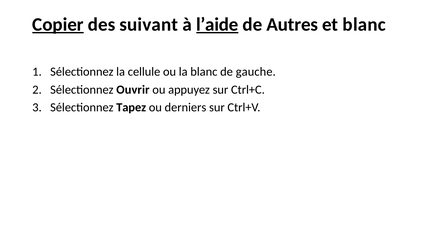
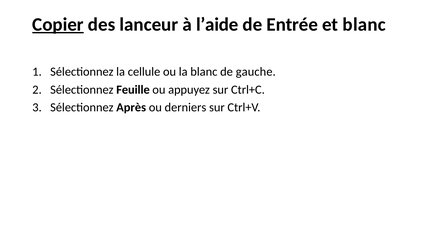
suivant: suivant -> lanceur (149, 24)
l’aide underline: present -> none (217, 24)
Autres: Autres -> Entrée (292, 24)
Ouvrir: Ouvrir -> Feuille (133, 89)
Tapez: Tapez -> Après (131, 107)
